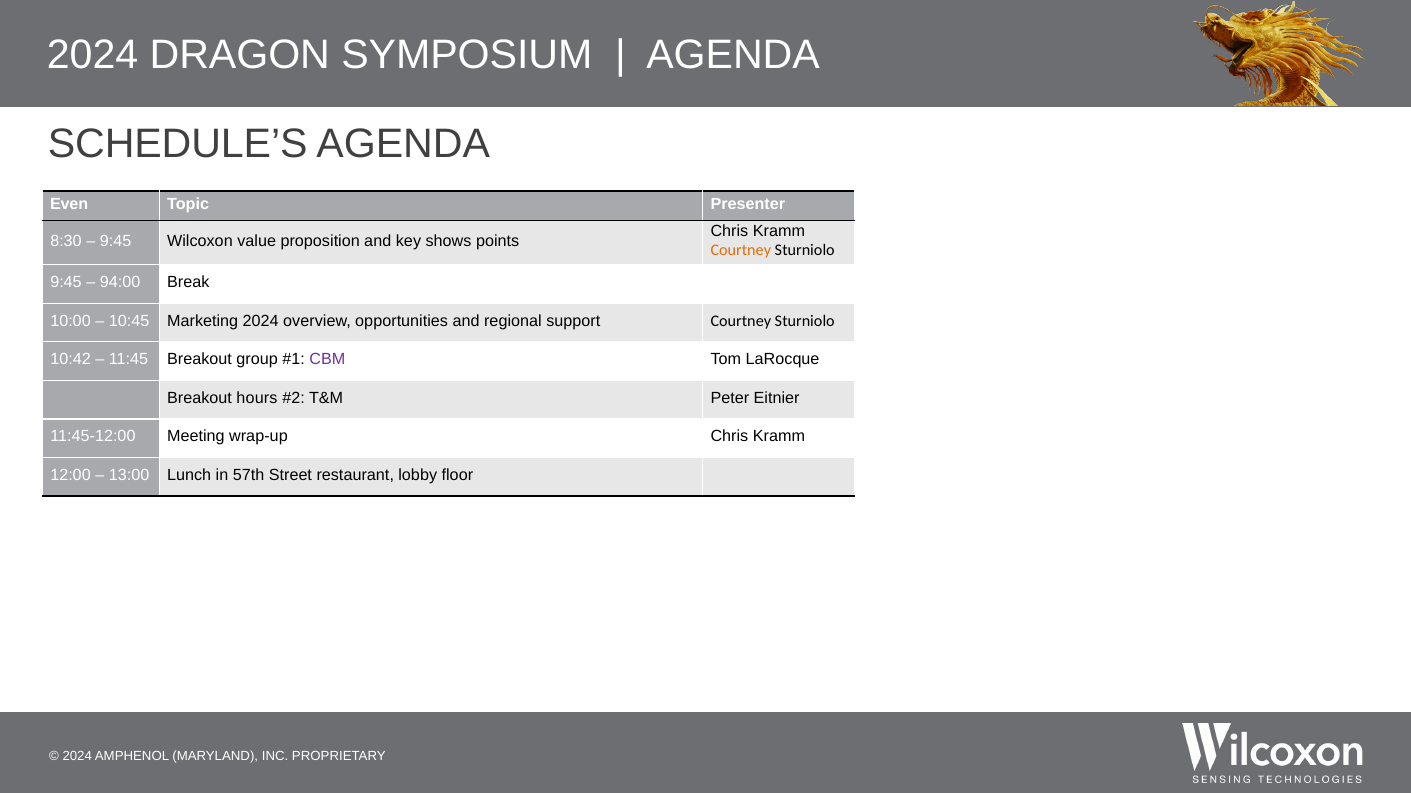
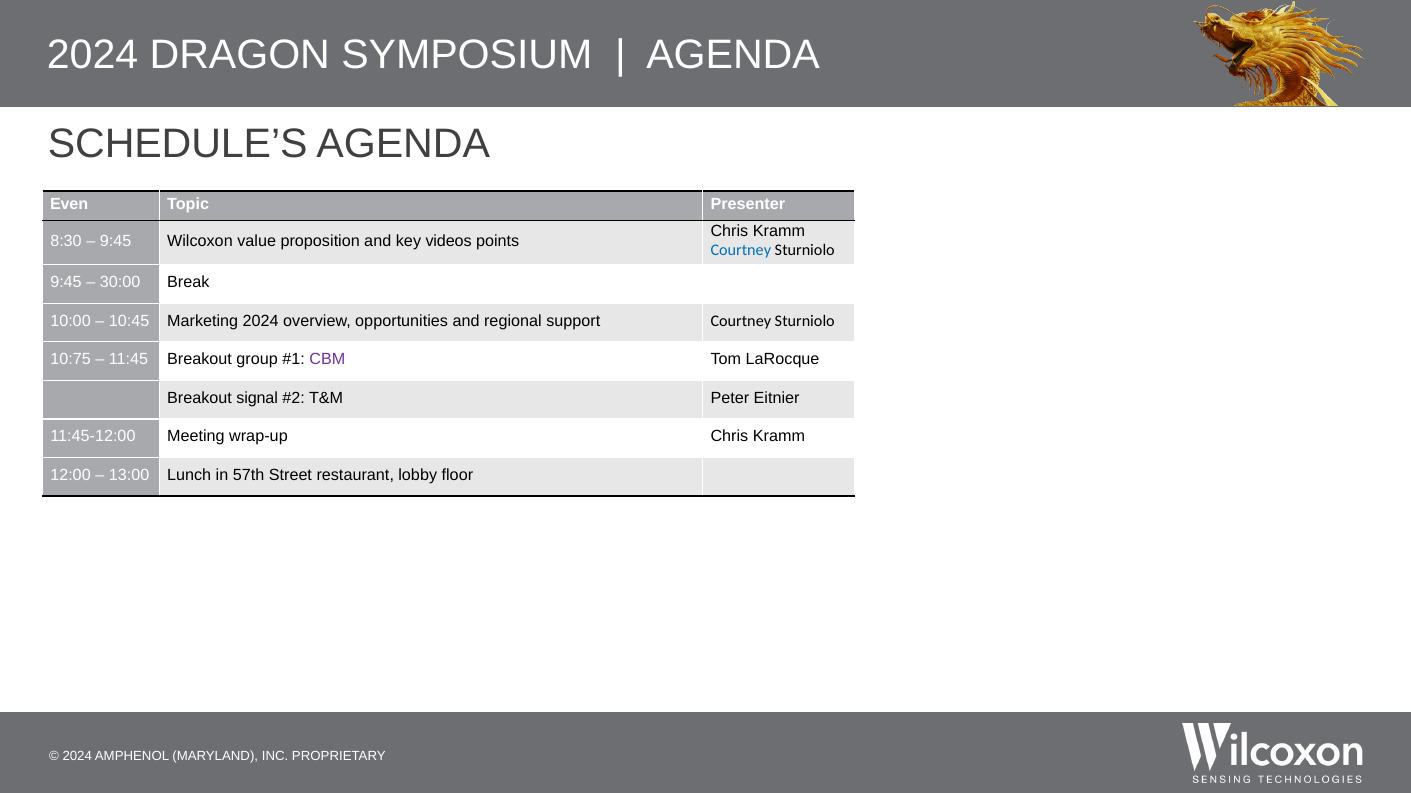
shows: shows -> videos (449, 241)
Courtney colour: orange -> blue (741, 250)
94:00: 94:00 -> 30:00 (120, 282)
10:42: 10:42 -> 10:75 (71, 360)
hours: hours -> signal (257, 398)
